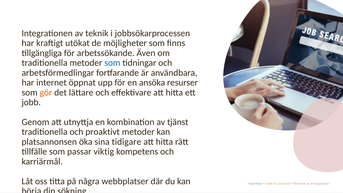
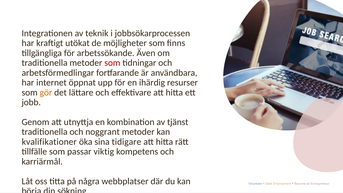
som colour: blue -> red (112, 63)
ansöka: ansöka -> ihärdig (152, 83)
proaktivt: proaktivt -> noggrant (103, 132)
platsannonsen: platsannonsen -> kvalifikationer (49, 142)
